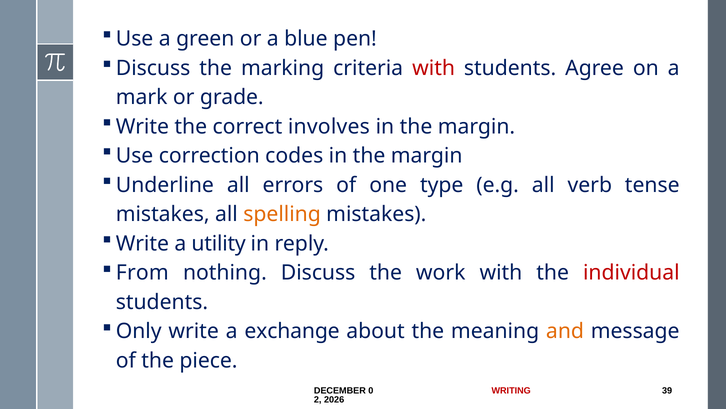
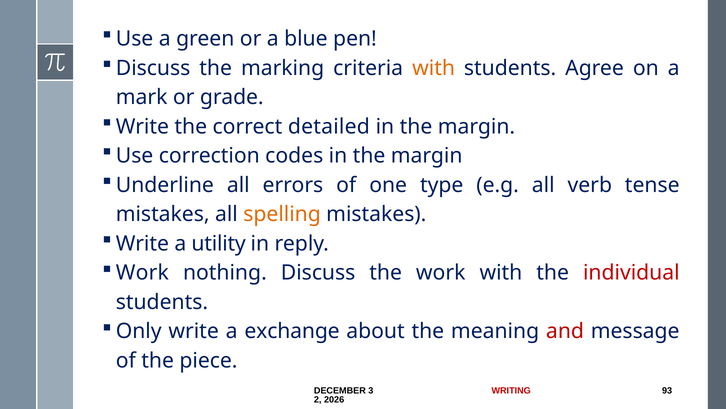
with colour: red -> orange (434, 68)
involves: involves -> detailed (329, 126)
From: From -> Work (142, 273)
and colour: orange -> red (565, 331)
0: 0 -> 3 (371, 390)
39: 39 -> 93 (667, 390)
